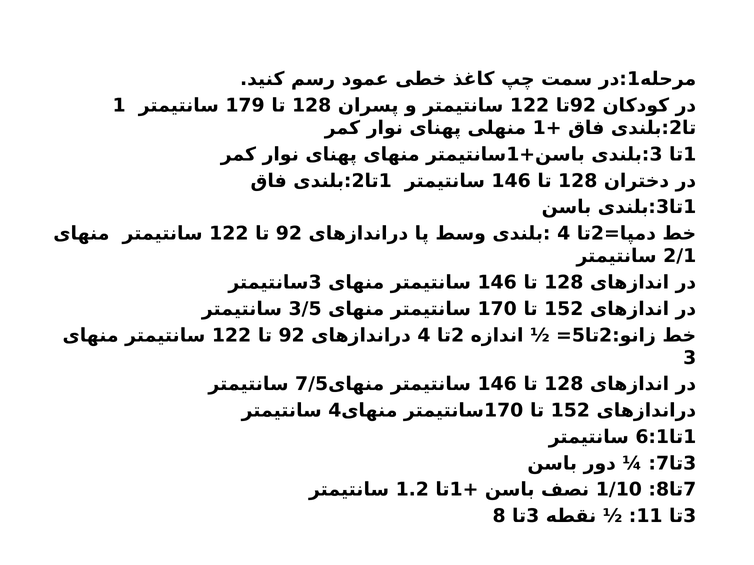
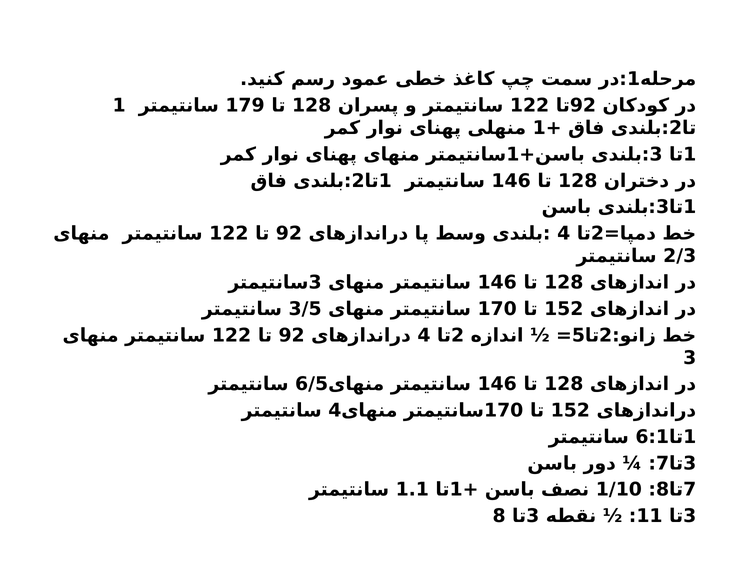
2/1: 2/1 -> 2/3 (680, 256)
7/5: 7/5 -> 6/5 (312, 385)
1.2: 1.2 -> 1.1 (412, 490)
